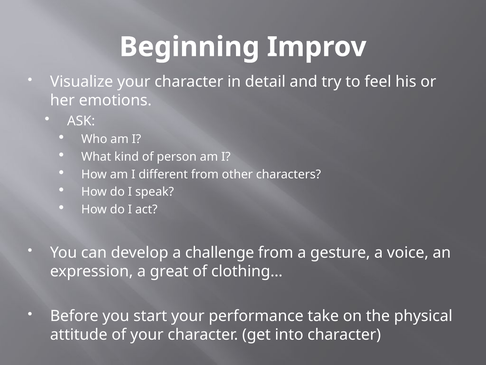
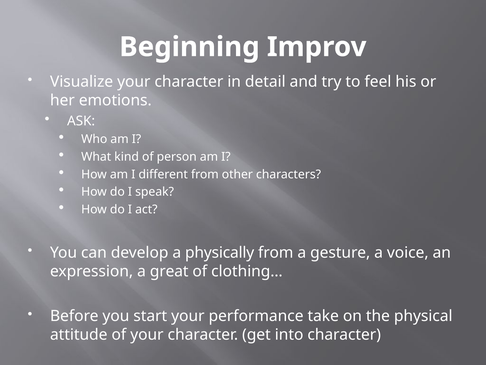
challenge: challenge -> physically (220, 252)
